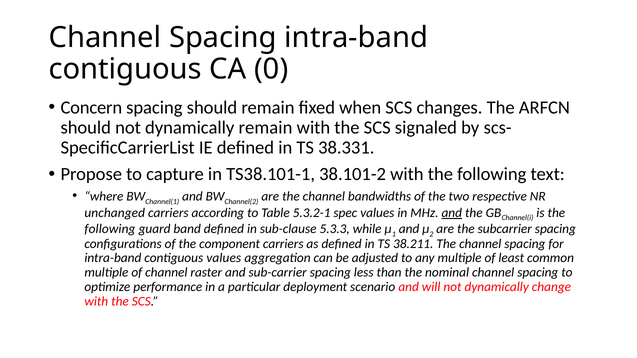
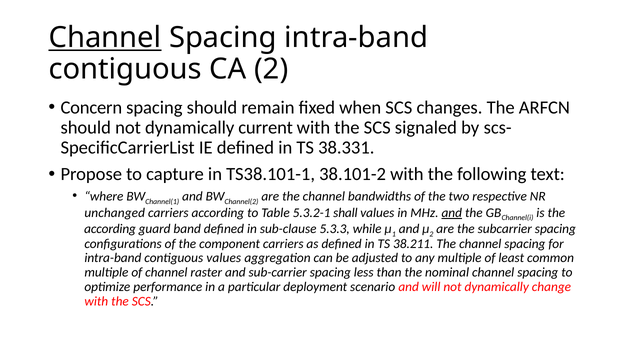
Channel underline: none -> present (105, 38)
CA 0: 0 -> 2 (271, 69)
dynamically remain: remain -> current (266, 128)
spec: spec -> shall (345, 213)
following: following -> according (110, 229)
